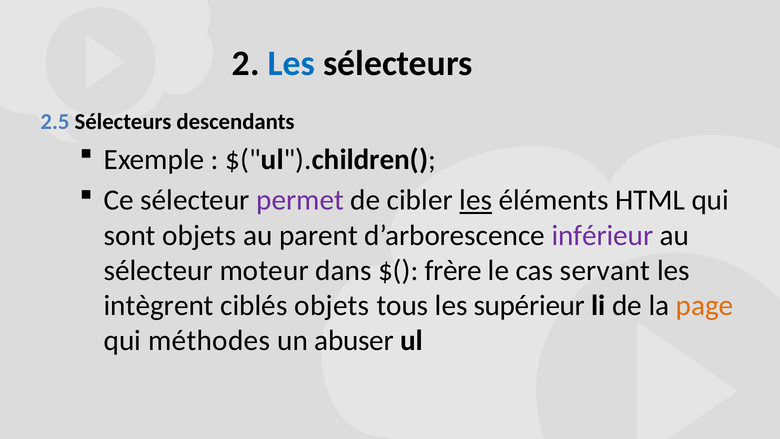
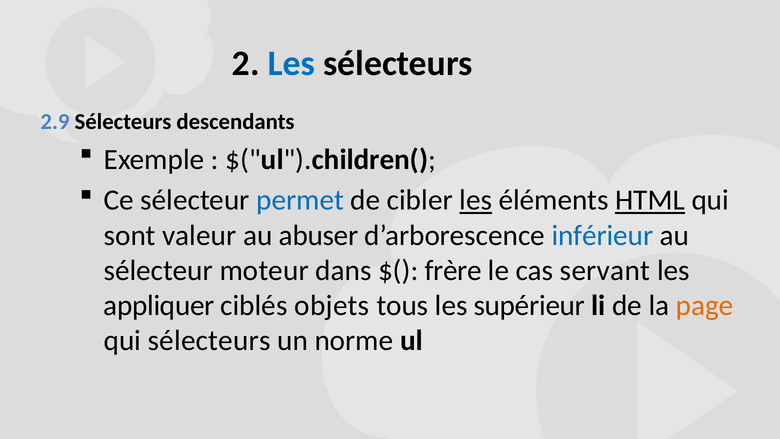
2.5: 2.5 -> 2.9 (55, 122)
permet colour: purple -> blue (300, 200)
HTML underline: none -> present (650, 200)
sont objets: objets -> valeur (199, 235)
parent: parent -> abuser (319, 235)
inférieur colour: purple -> blue (602, 235)
intègrent: intègrent -> appliquer (159, 306)
qui méthodes: méthodes -> sélecteurs (209, 341)
abuser: abuser -> norme (354, 341)
